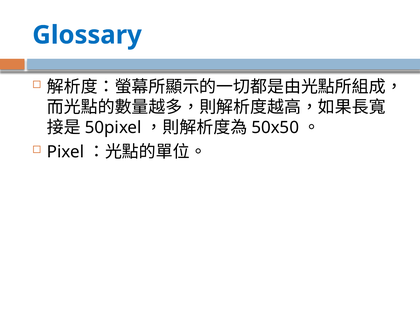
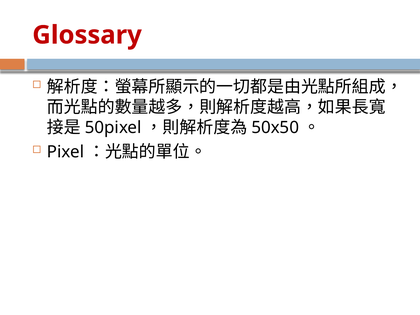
Glossary colour: blue -> red (87, 35)
